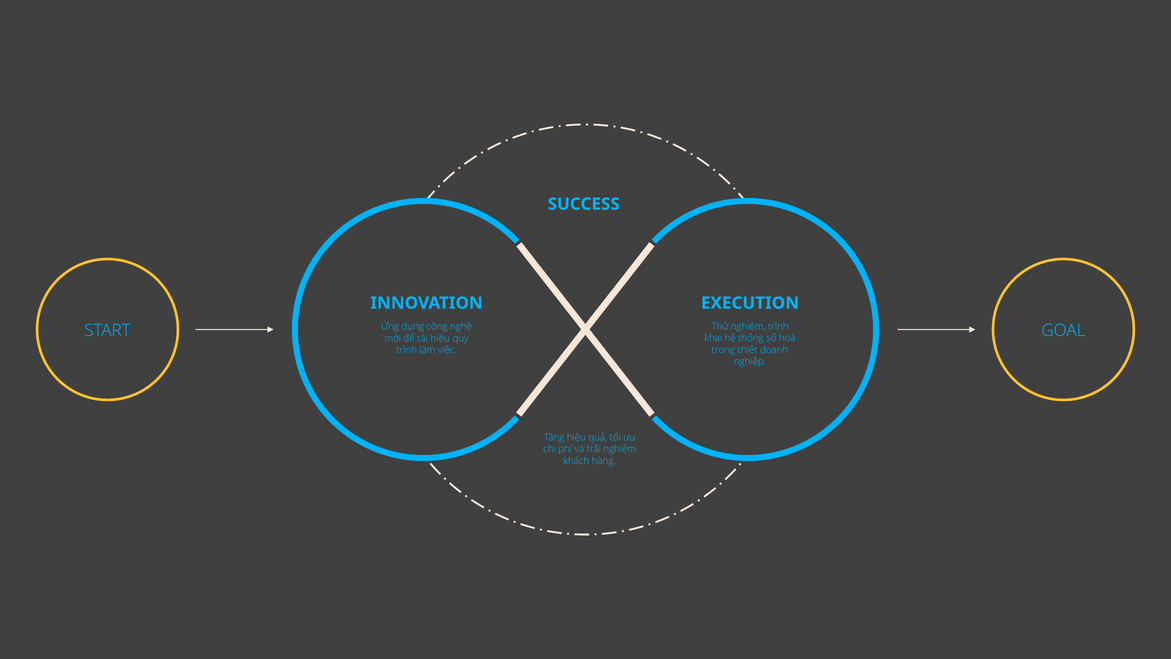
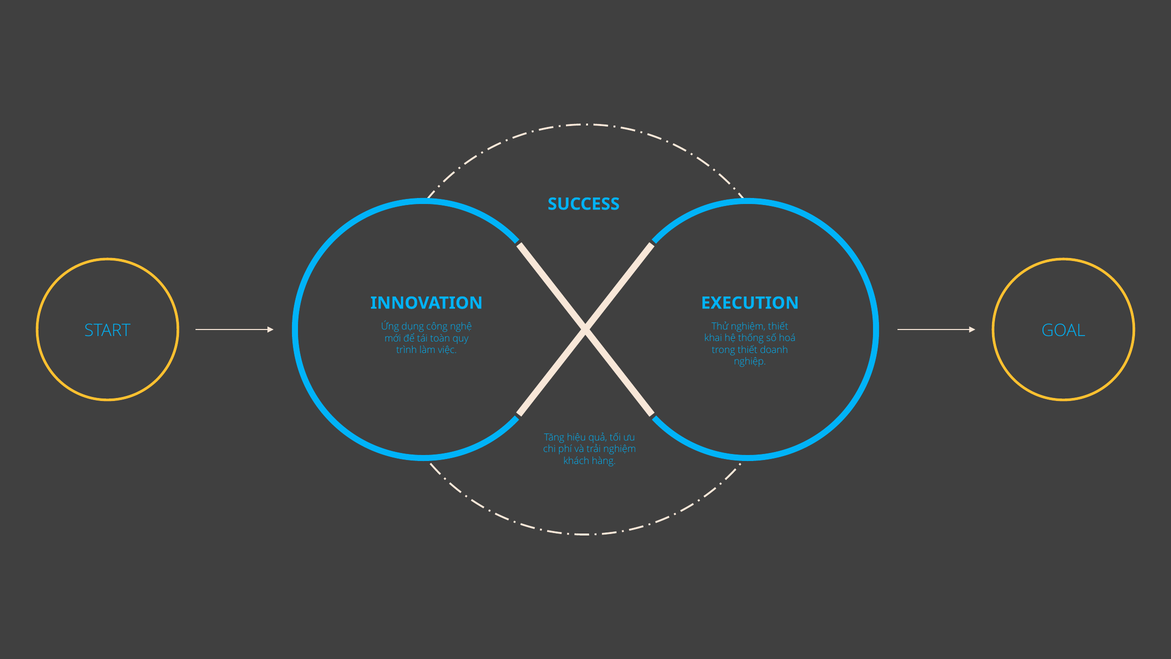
nghiệm trình: trình -> thiết (778, 326)
tái hiệu: hiệu -> toàn (440, 338)
